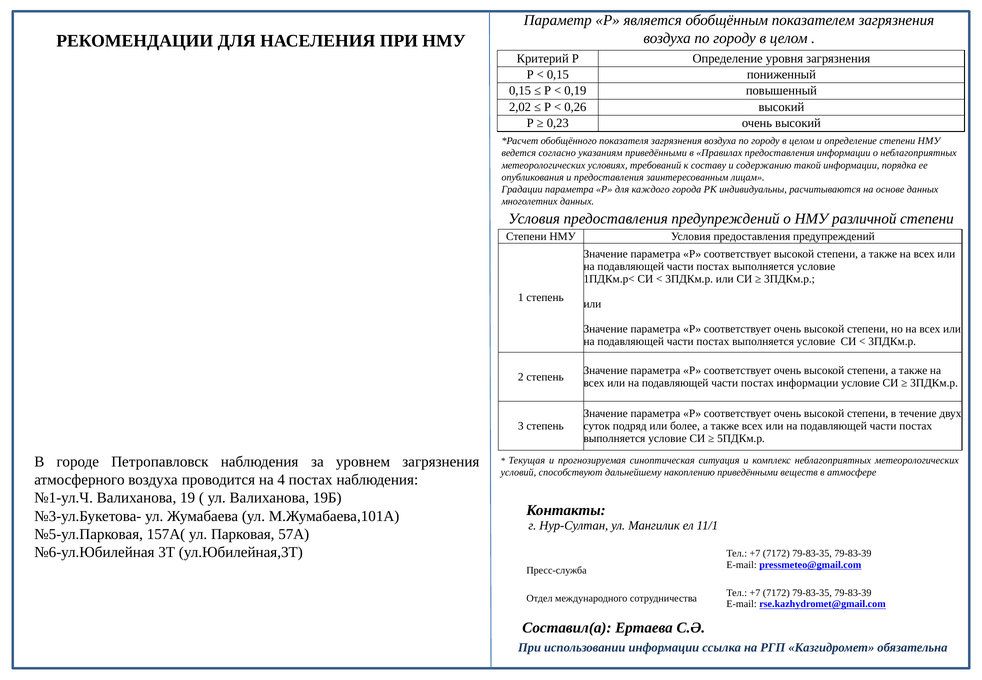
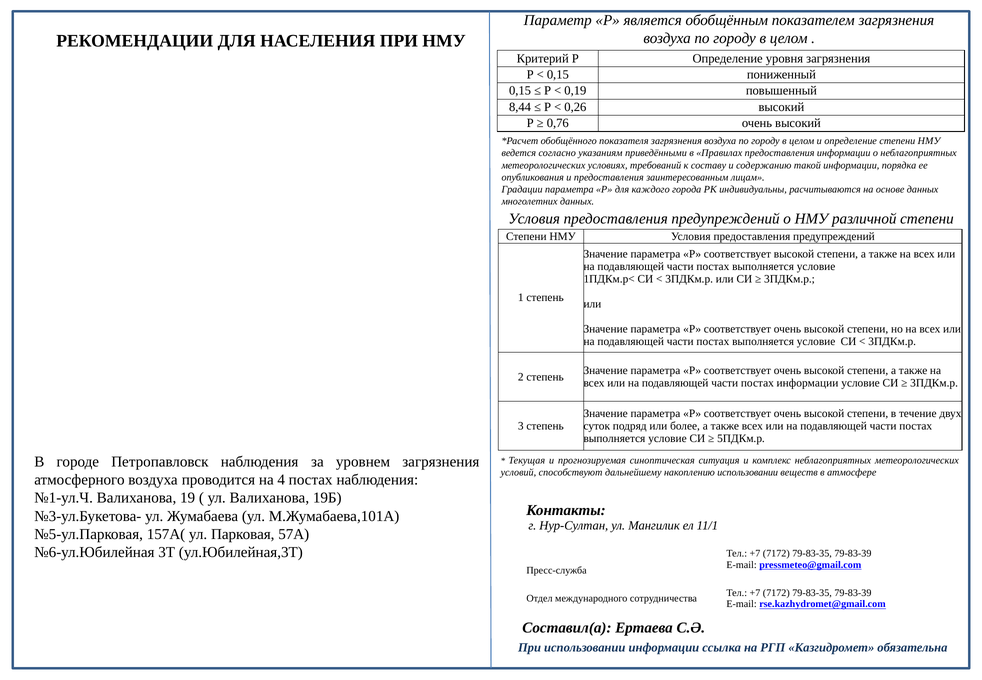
2,02: 2,02 -> 8,44 (520, 107)
0,23: 0,23 -> 0,76 (558, 123)
накоплению приведёнными: приведёнными -> использовании (748, 472)
